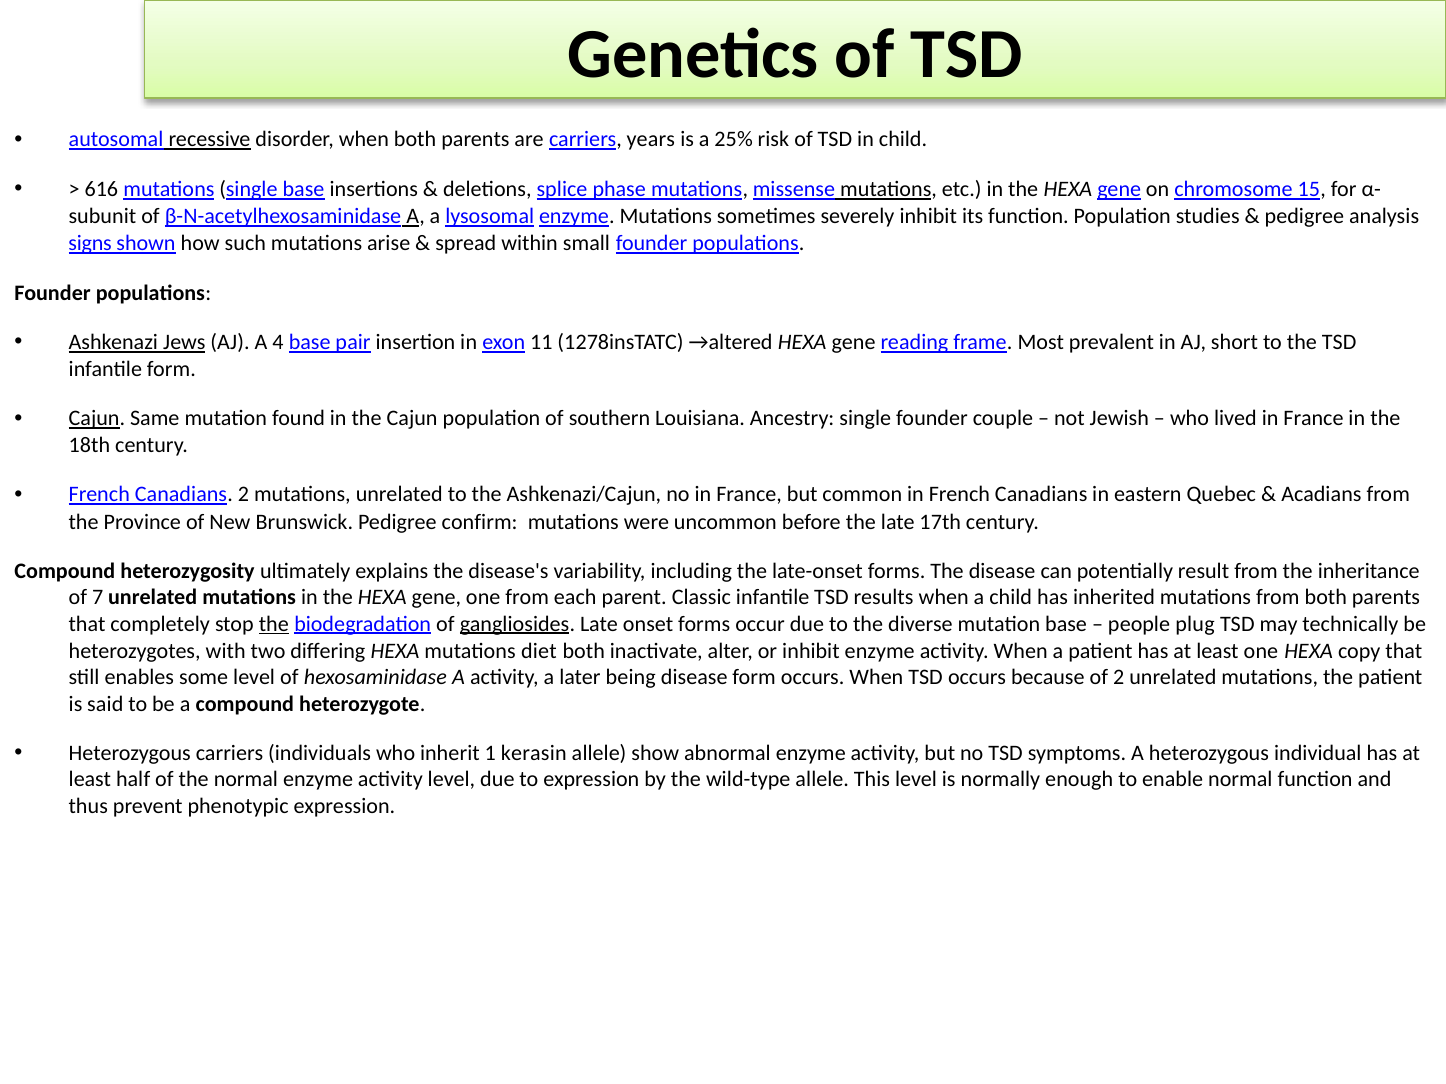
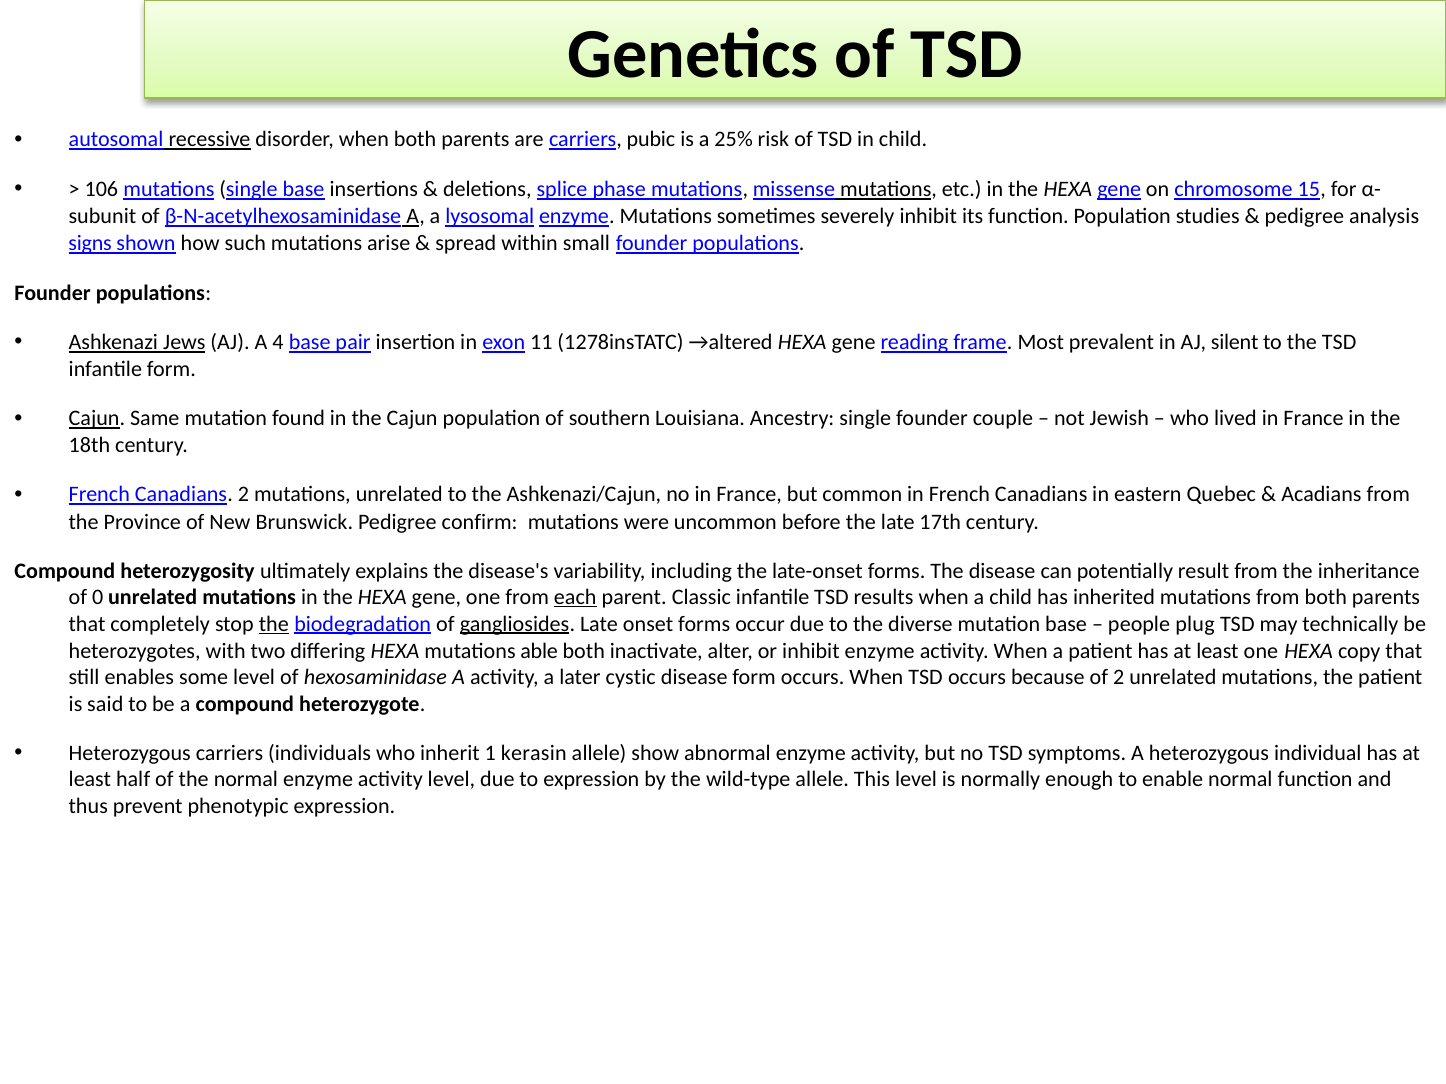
years: years -> pubic (651, 140)
616: 616 -> 106 (101, 189)
short: short -> silent (1235, 342)
7: 7 -> 0 (98, 598)
each underline: none -> present (575, 598)
diet: diet -> able (539, 651)
being: being -> cystic (631, 678)
